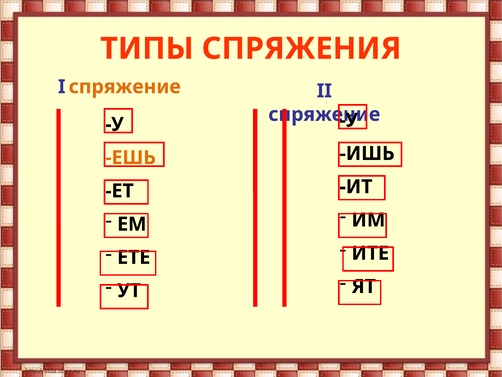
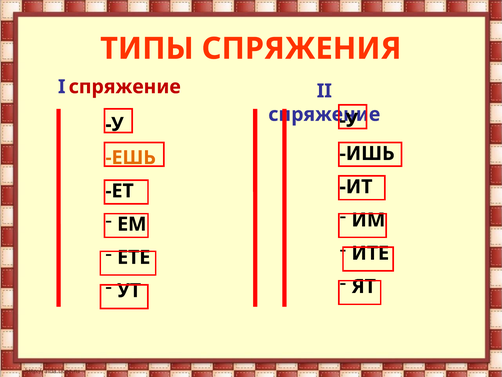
спряжение colour: orange -> red (125, 87)
